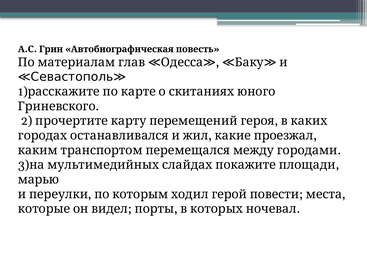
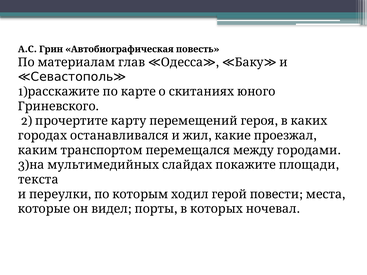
марью: марью -> текста (38, 180)
